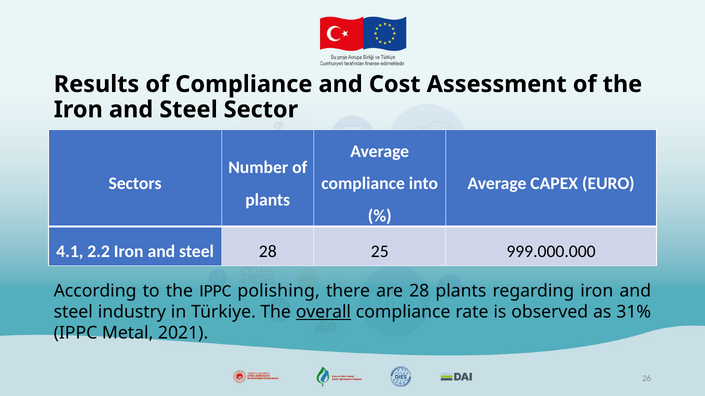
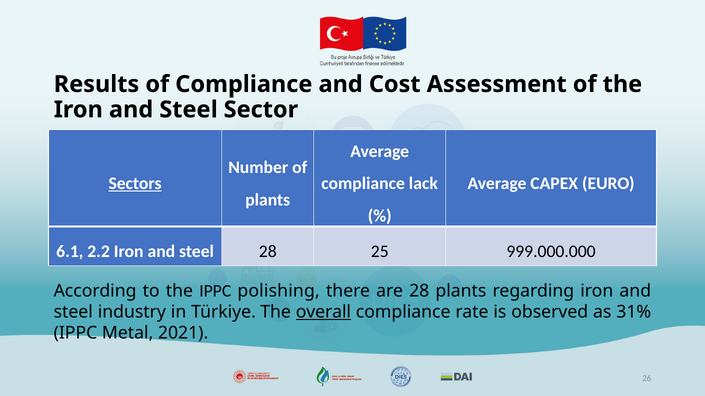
Sectors underline: none -> present (135, 184)
into: into -> lack (423, 184)
4.1: 4.1 -> 6.1 (70, 252)
